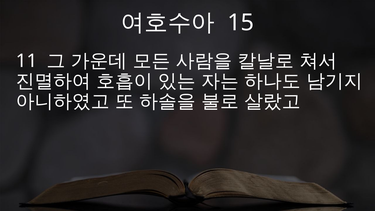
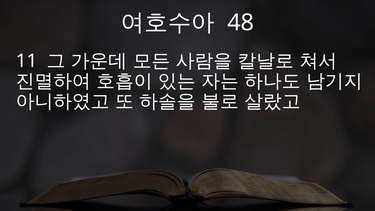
15: 15 -> 48 (241, 23)
